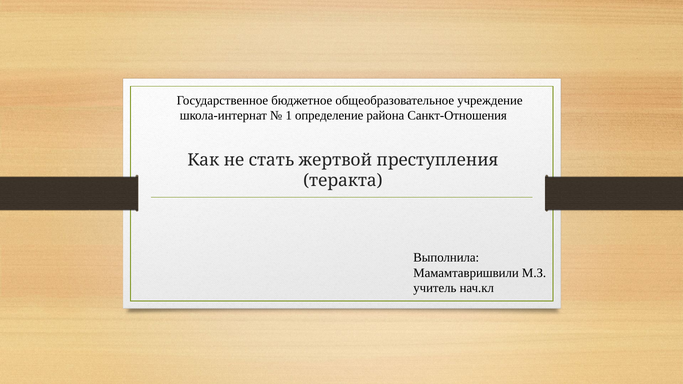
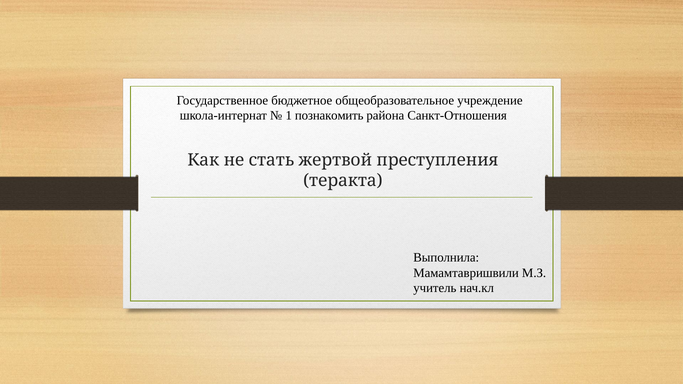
определение: определение -> познакомить (329, 116)
